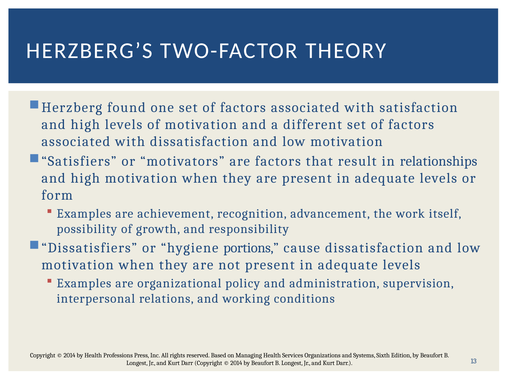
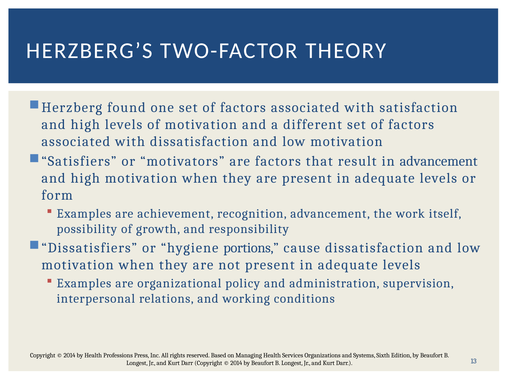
in relationships: relationships -> advancement (439, 161)
